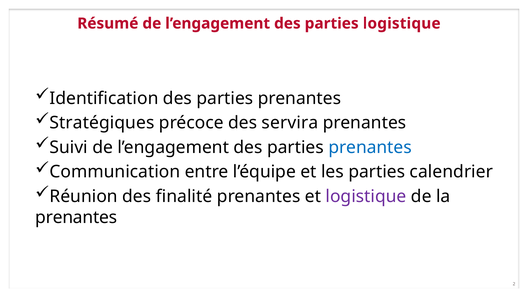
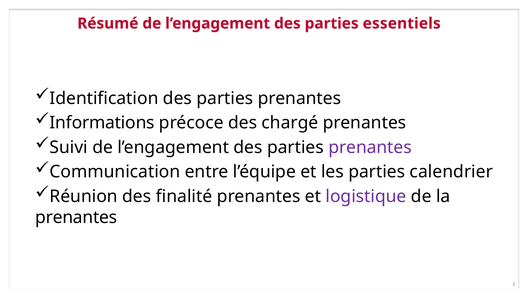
parties logistique: logistique -> essentiels (402, 23)
Stratégiques: Stratégiques -> Informations (102, 123)
servira: servira -> chargé (290, 123)
prenantes colour: blue -> purple (370, 147)
